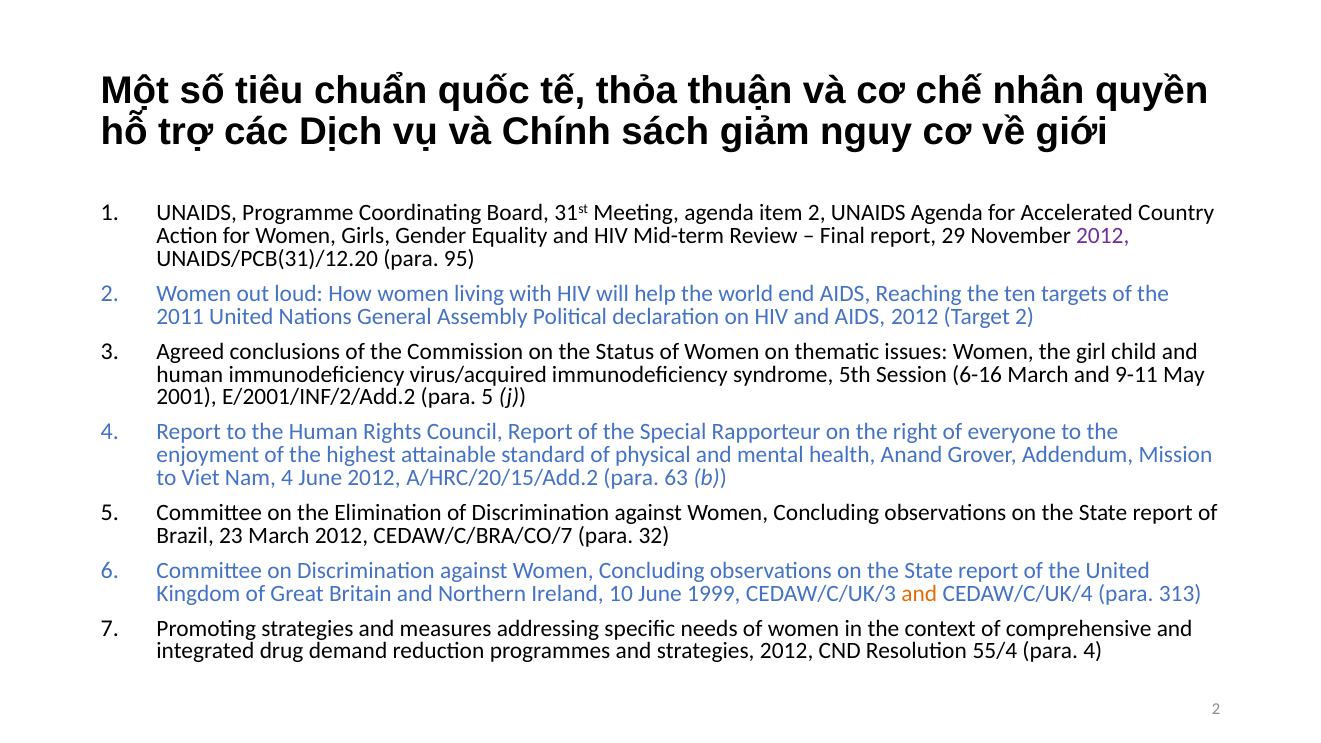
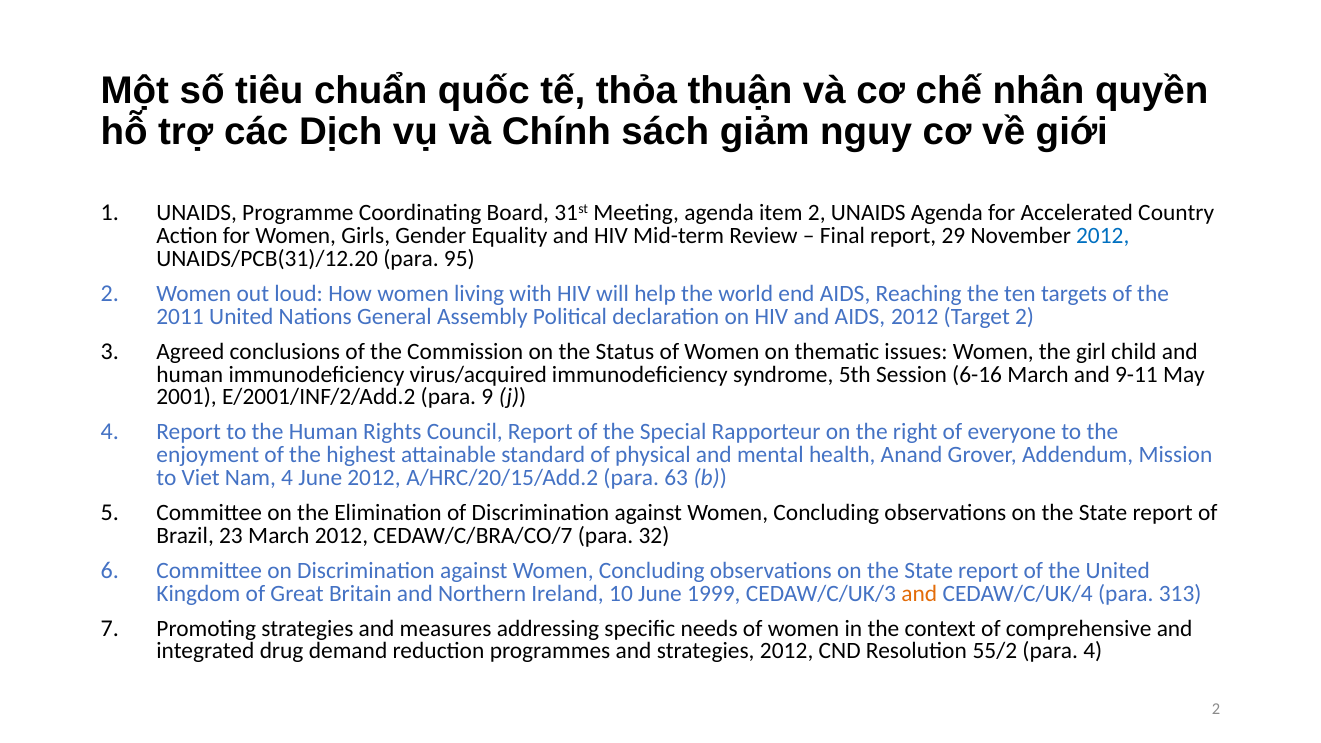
2012 colour: purple -> blue (1103, 236)
para 5: 5 -> 9 (487, 397)
55/4: 55/4 -> 55/2 (995, 651)
